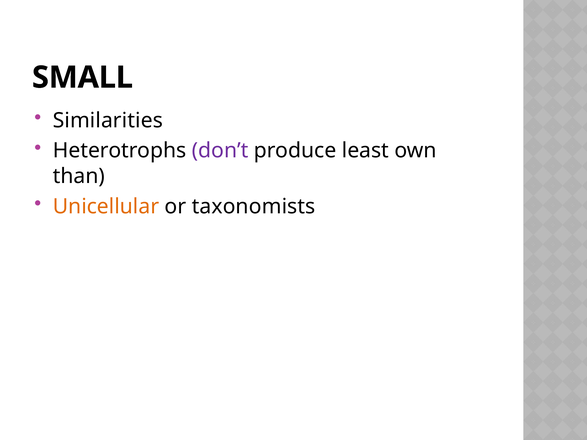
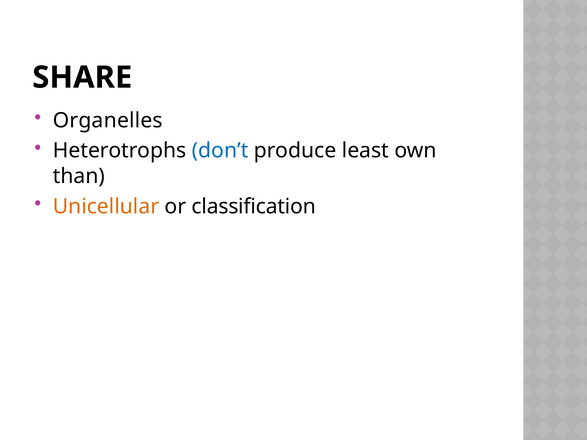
SMALL: SMALL -> SHARE (82, 77)
Similarities: Similarities -> Organelles (108, 120)
don’t colour: purple -> blue (220, 151)
taxonomists: taxonomists -> classification (254, 206)
